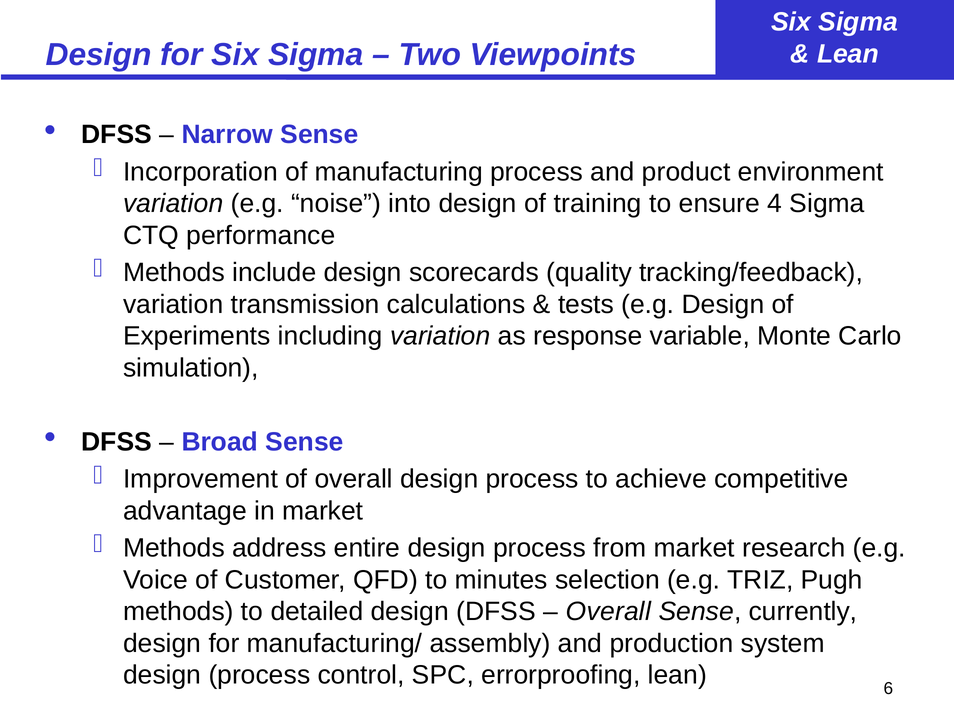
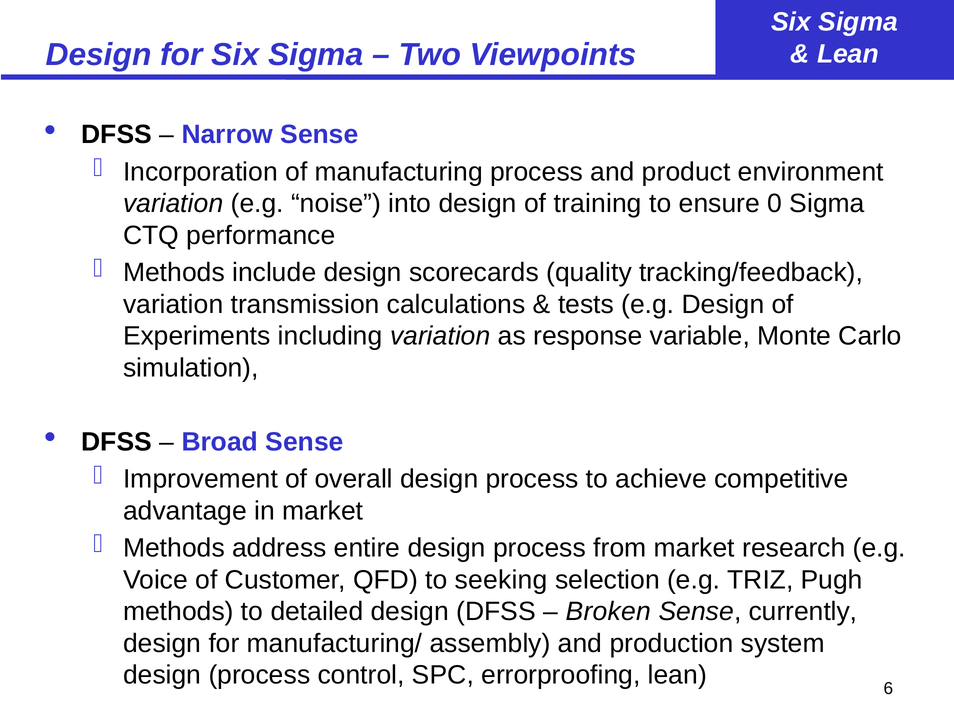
4: 4 -> 0 (775, 204)
minutes: minutes -> seeking (501, 580)
Overall: Overall -> Broken (608, 612)
